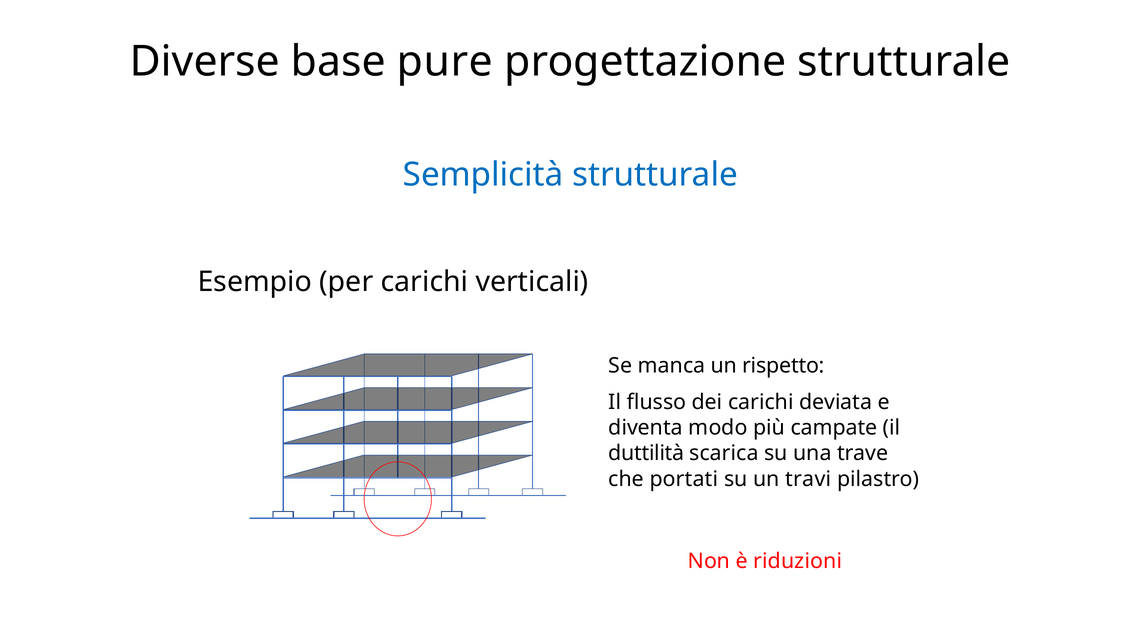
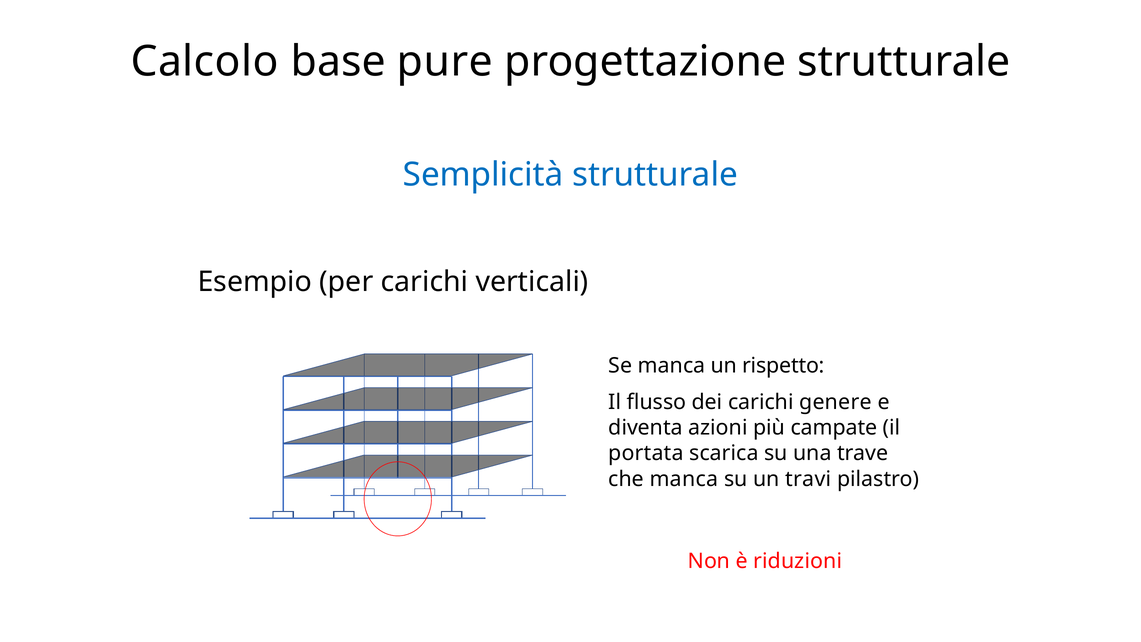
Diverse: Diverse -> Calcolo (205, 62)
deviata: deviata -> genere (835, 402)
modo: modo -> azioni (718, 428)
duttilità: duttilità -> portata (646, 453)
che portati: portati -> manca (684, 479)
